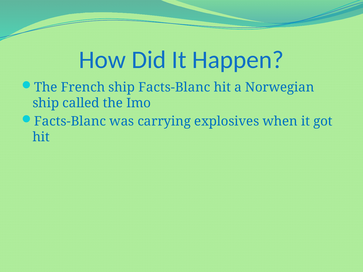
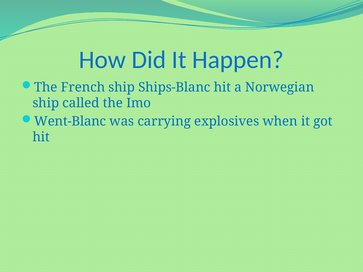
ship Facts-Blanc: Facts-Blanc -> Ships-Blanc (174, 87)
Facts-Blanc: Facts-Blanc -> Went-Blanc (70, 121)
